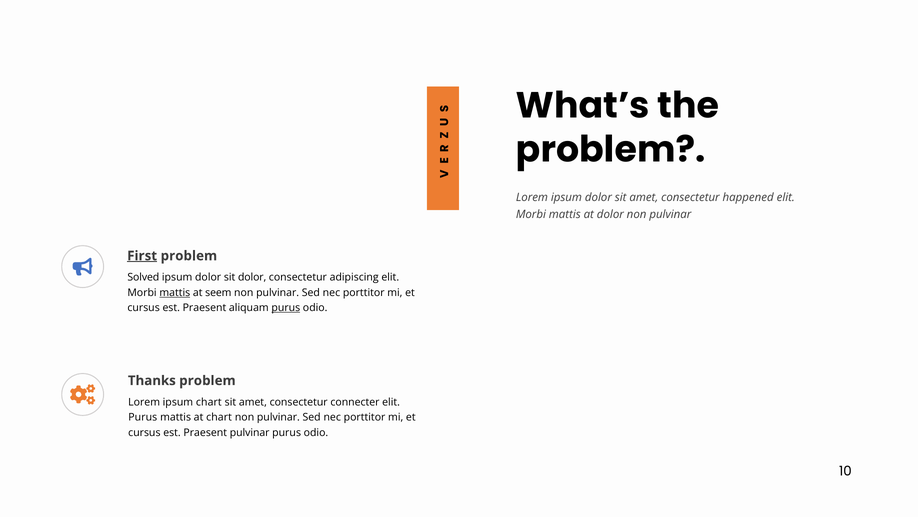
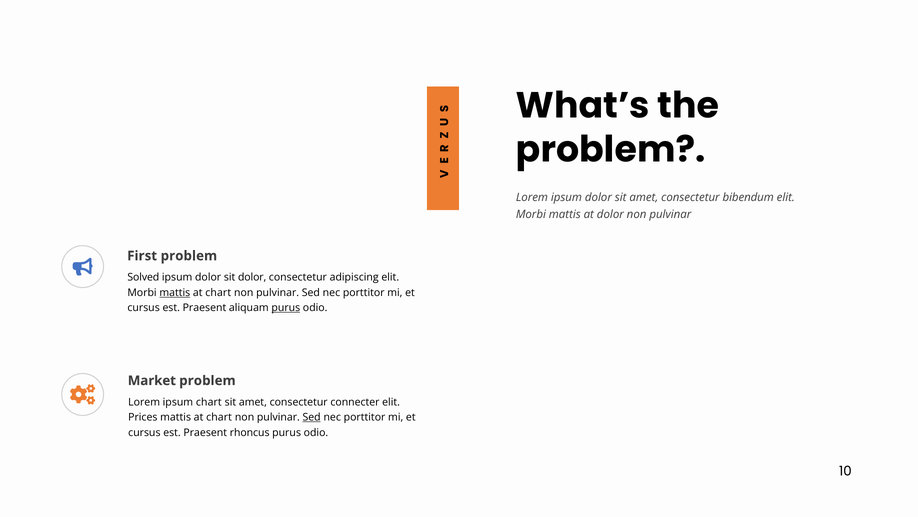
happened: happened -> bibendum (748, 197)
First underline: present -> none (142, 256)
seem: seem -> chart (218, 292)
Thanks: Thanks -> Market (152, 380)
Purus: Purus -> Prices (143, 417)
Sed underline: none -> present (312, 417)
Praesent pulvinar: pulvinar -> rhoncus (250, 432)
